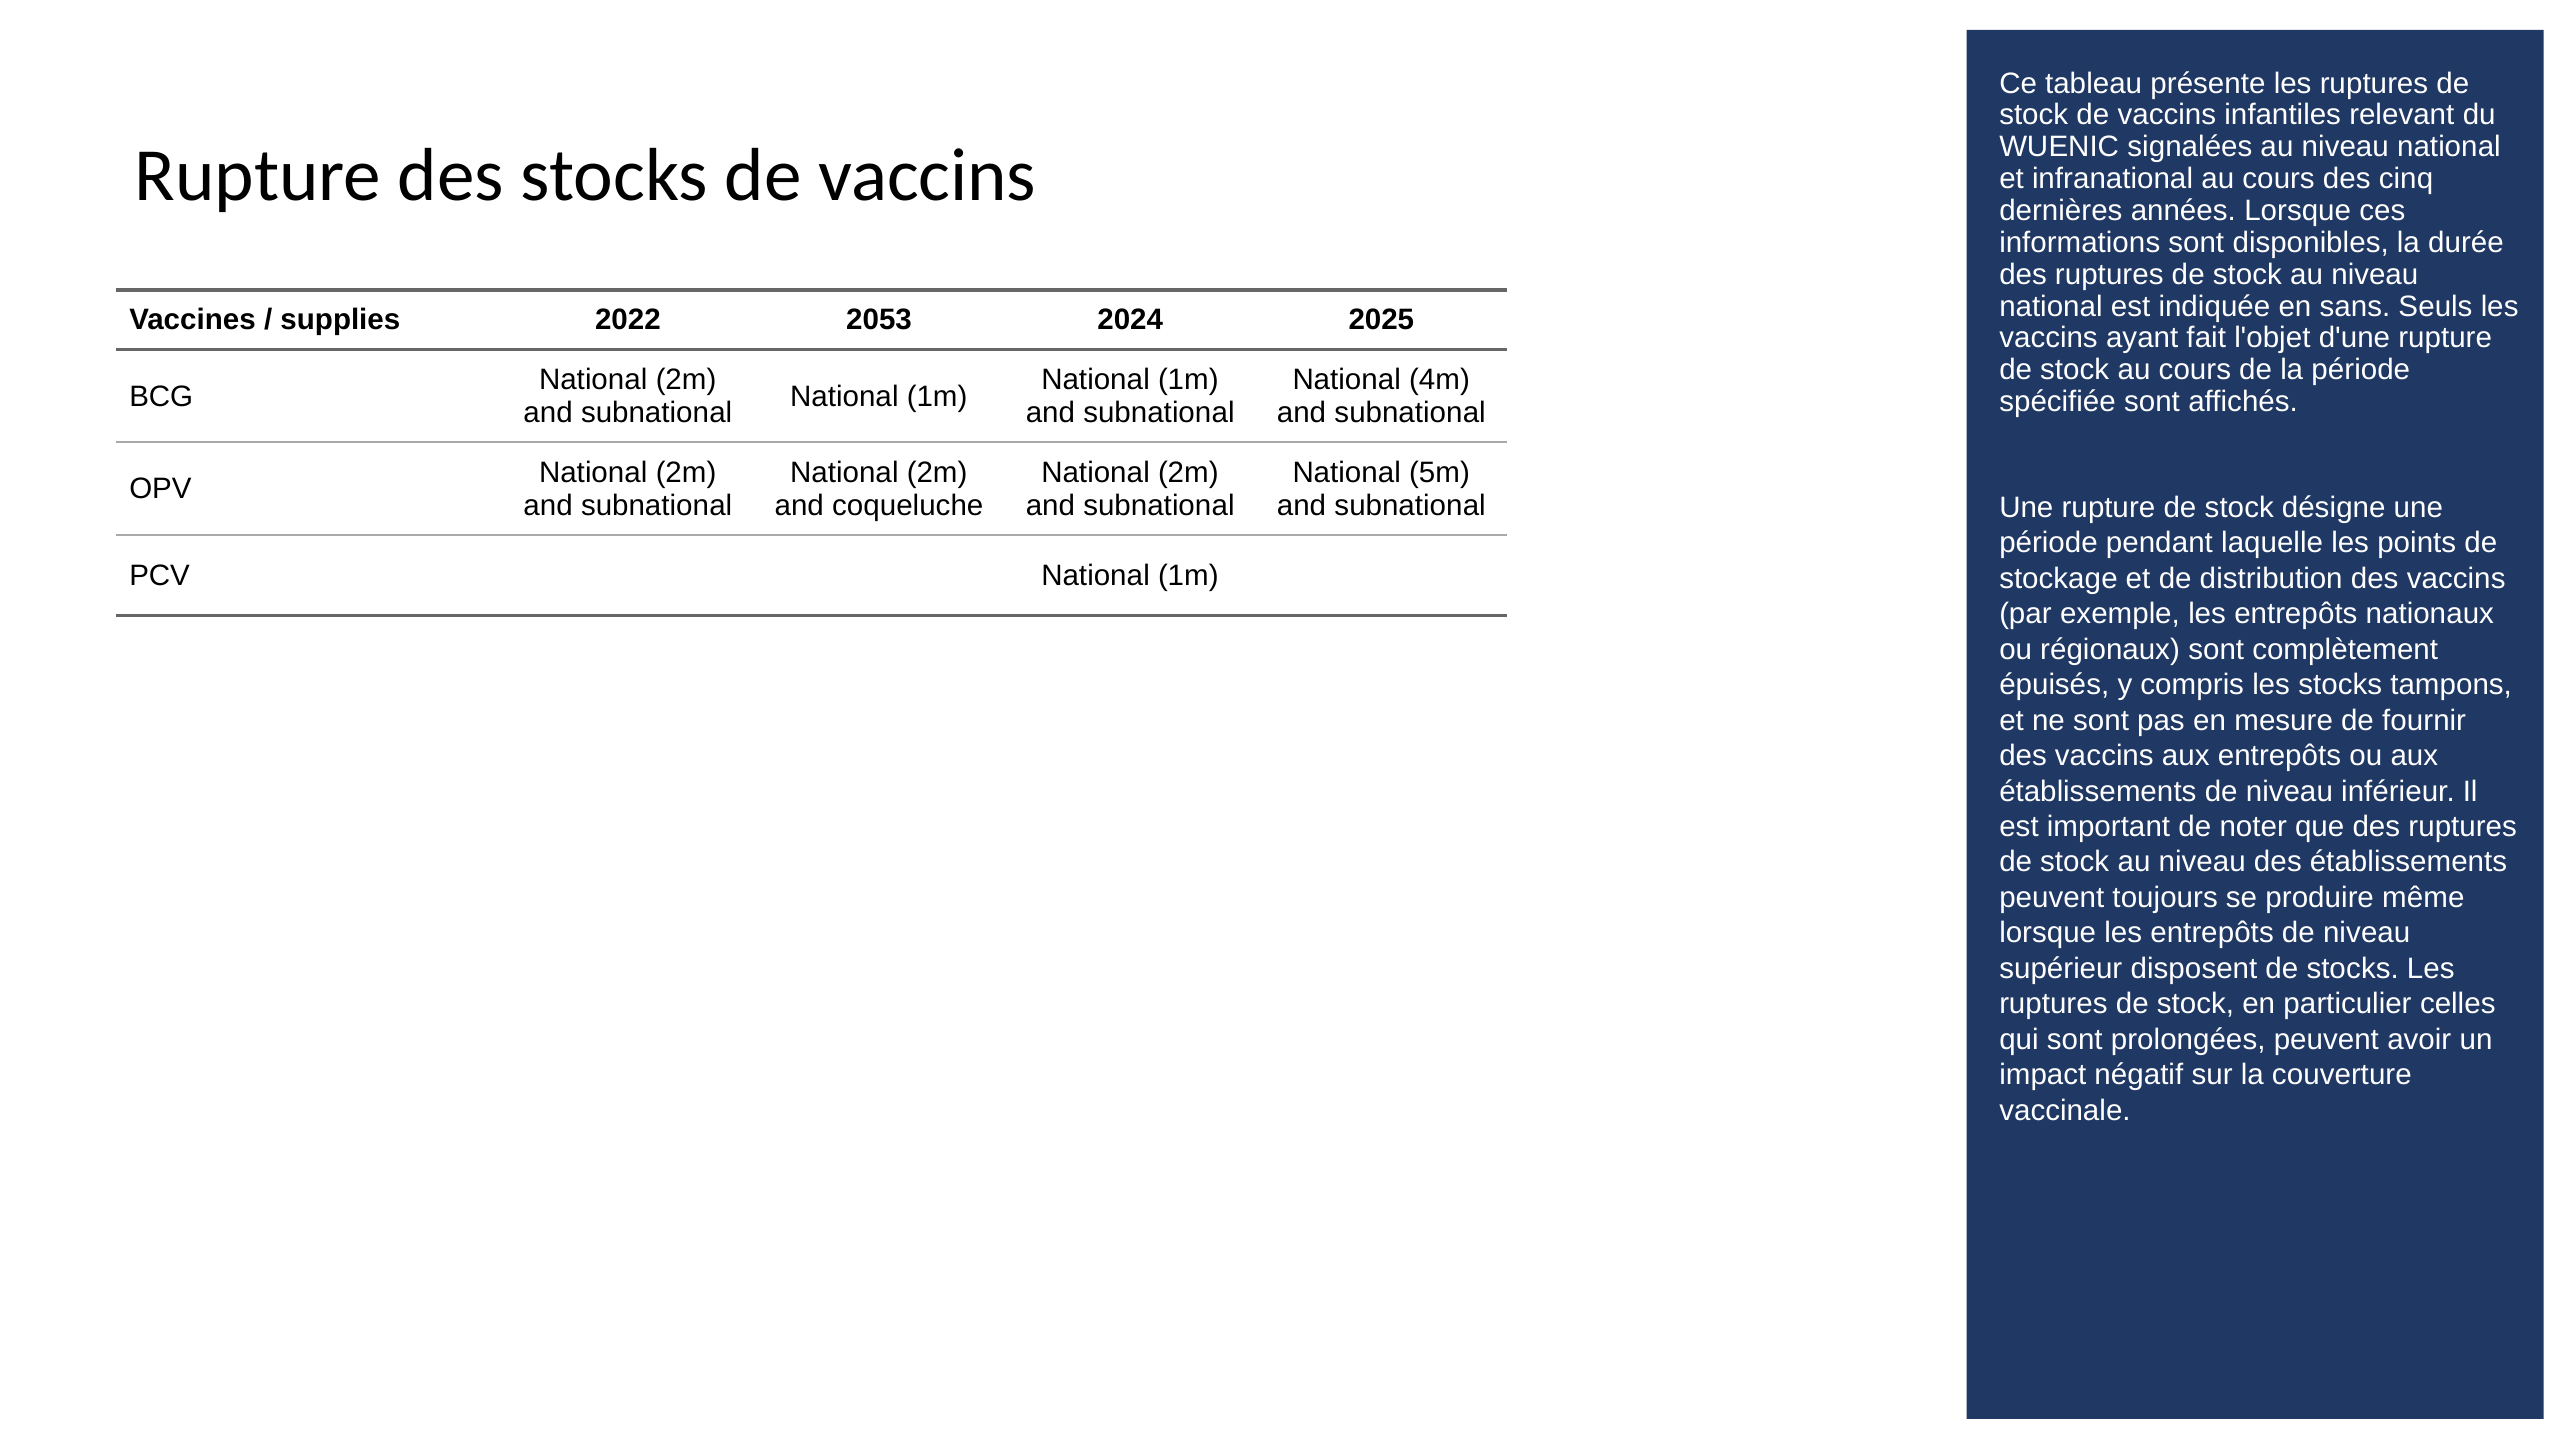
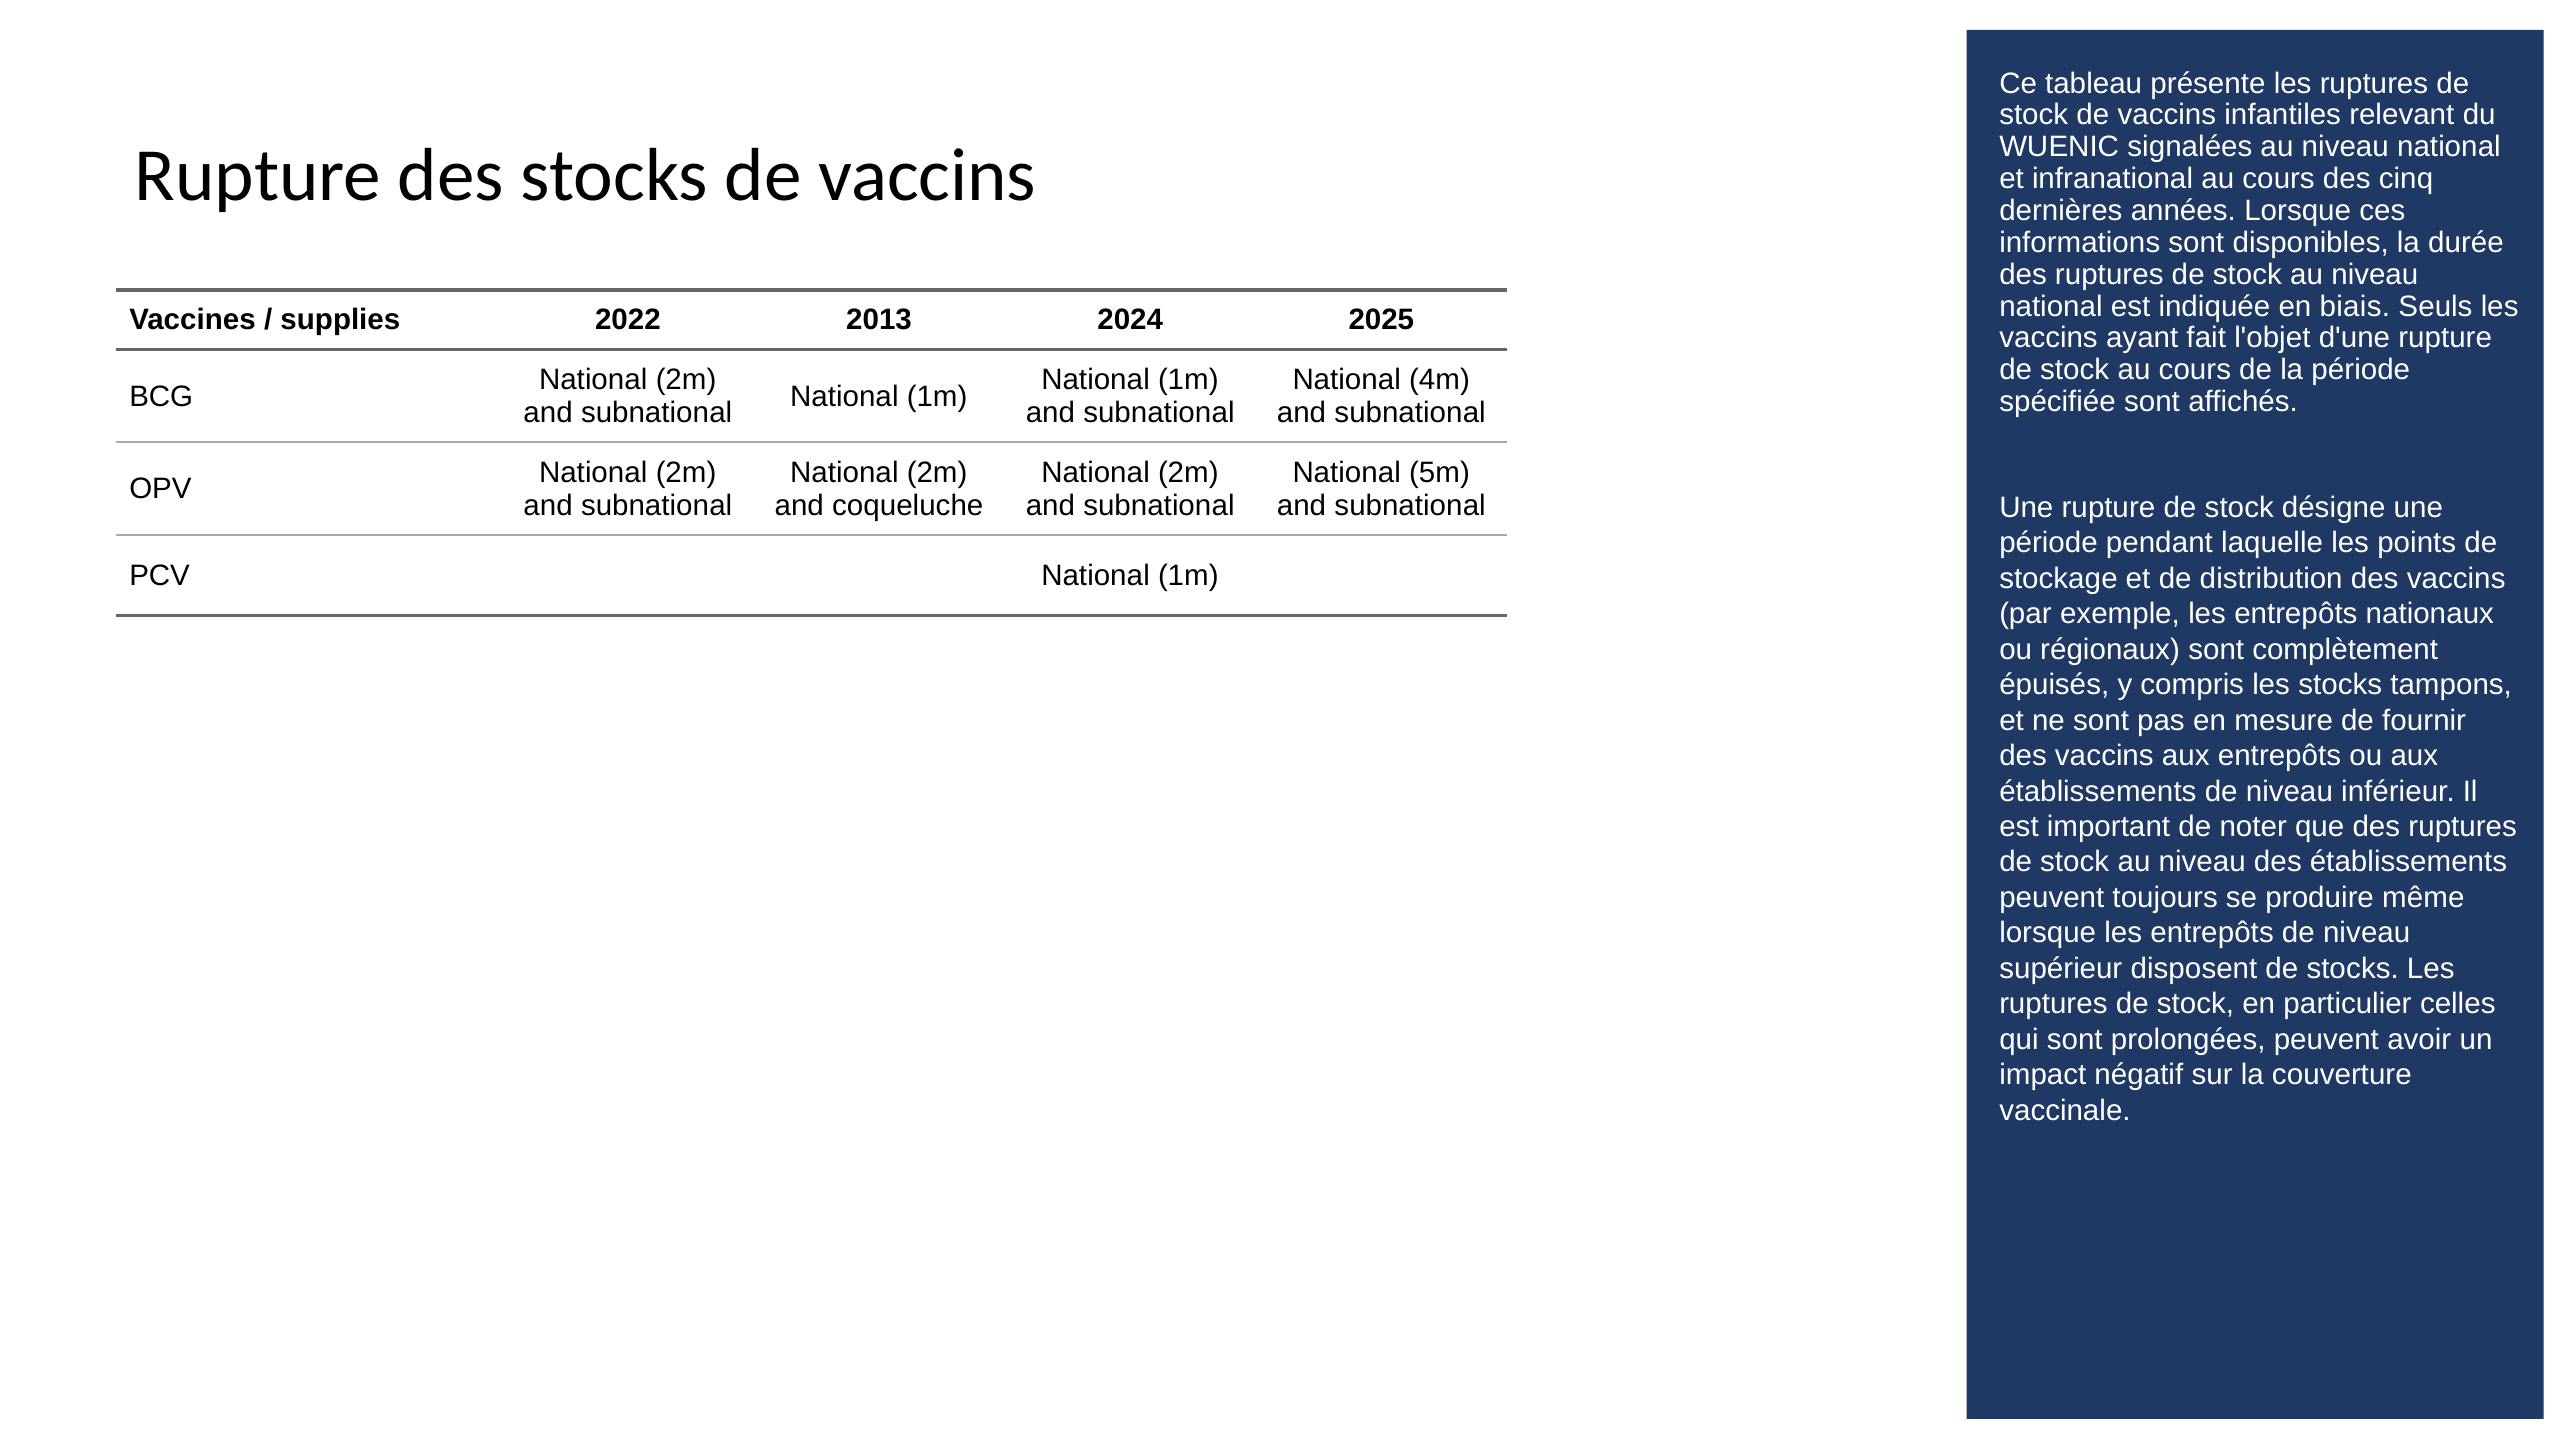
sans: sans -> biais (2355, 306)
2053: 2053 -> 2013 (879, 320)
